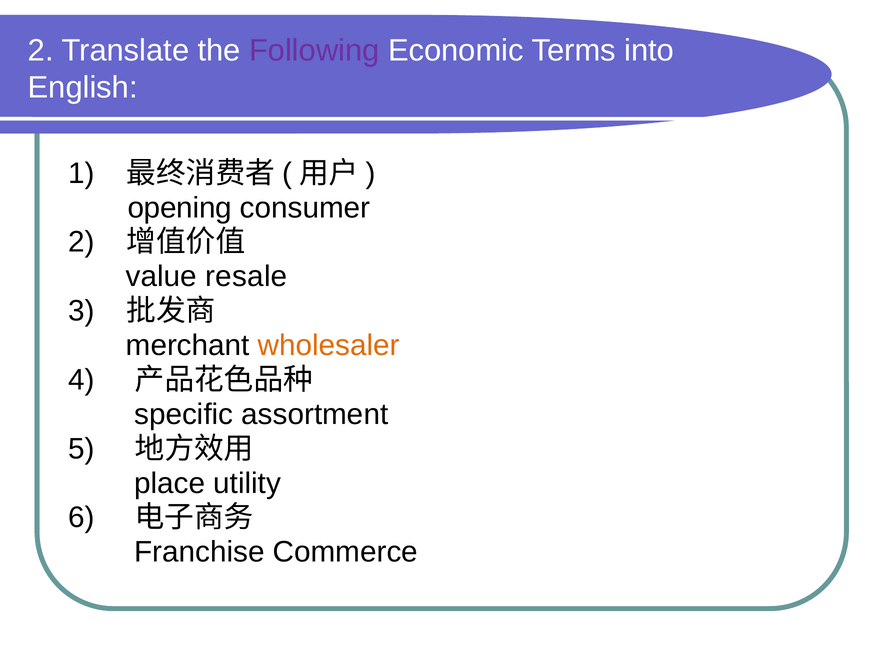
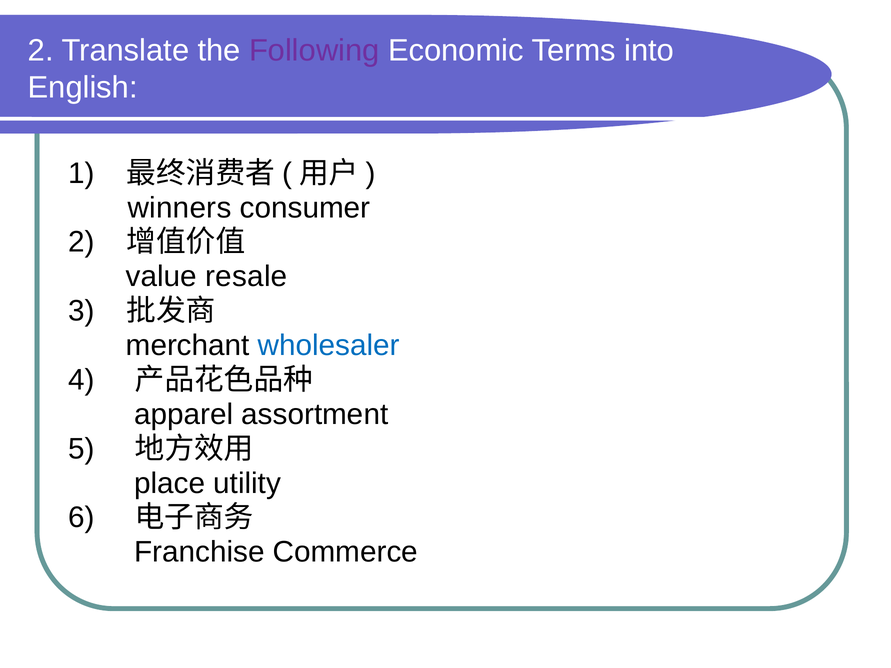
opening: opening -> winners (180, 208)
wholesaler colour: orange -> blue (329, 346)
specific: specific -> apparel (184, 415)
